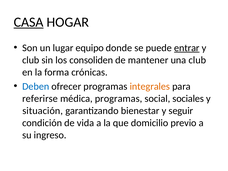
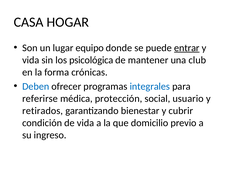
CASA underline: present -> none (29, 22)
club: club -> vida (31, 60)
consoliden: consoliden -> psicológica (91, 60)
integrales colour: orange -> blue (150, 86)
médica programas: programas -> protección (119, 99)
sociales: sociales -> usuario (188, 99)
situación: situación -> retirados (43, 111)
seguir: seguir -> cubrir (181, 111)
